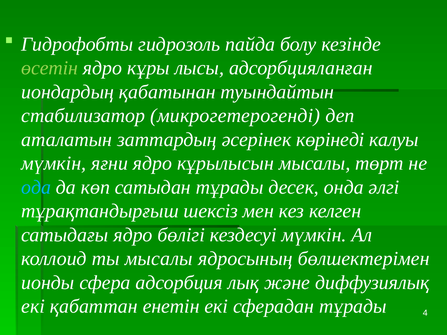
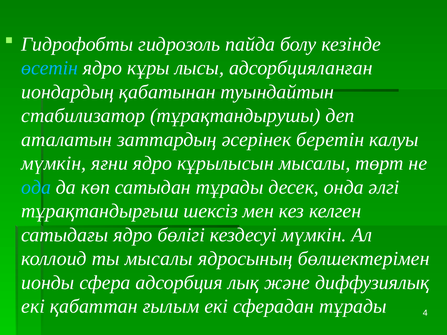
өсетін colour: light green -> light blue (50, 68)
микрогетерогенді: микрогетерогенді -> тұрақтандырушы (235, 116)
көрінеді: көрінеді -> беретін (330, 140)
енетін: енетін -> ғылым (171, 307)
